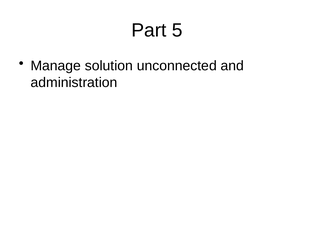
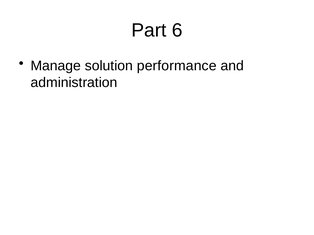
5: 5 -> 6 (177, 30)
unconnected: unconnected -> performance (177, 66)
